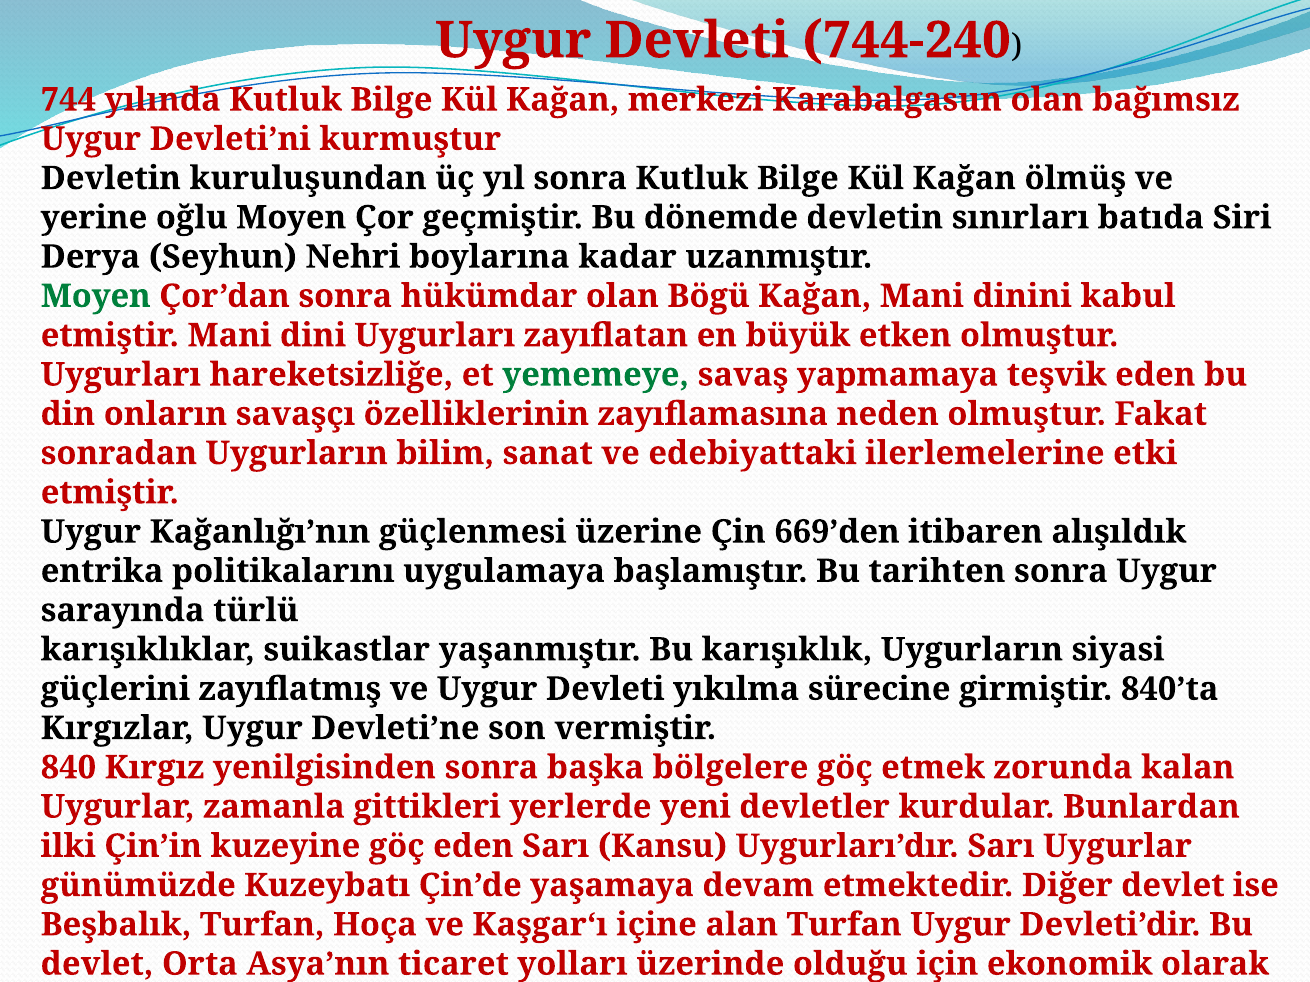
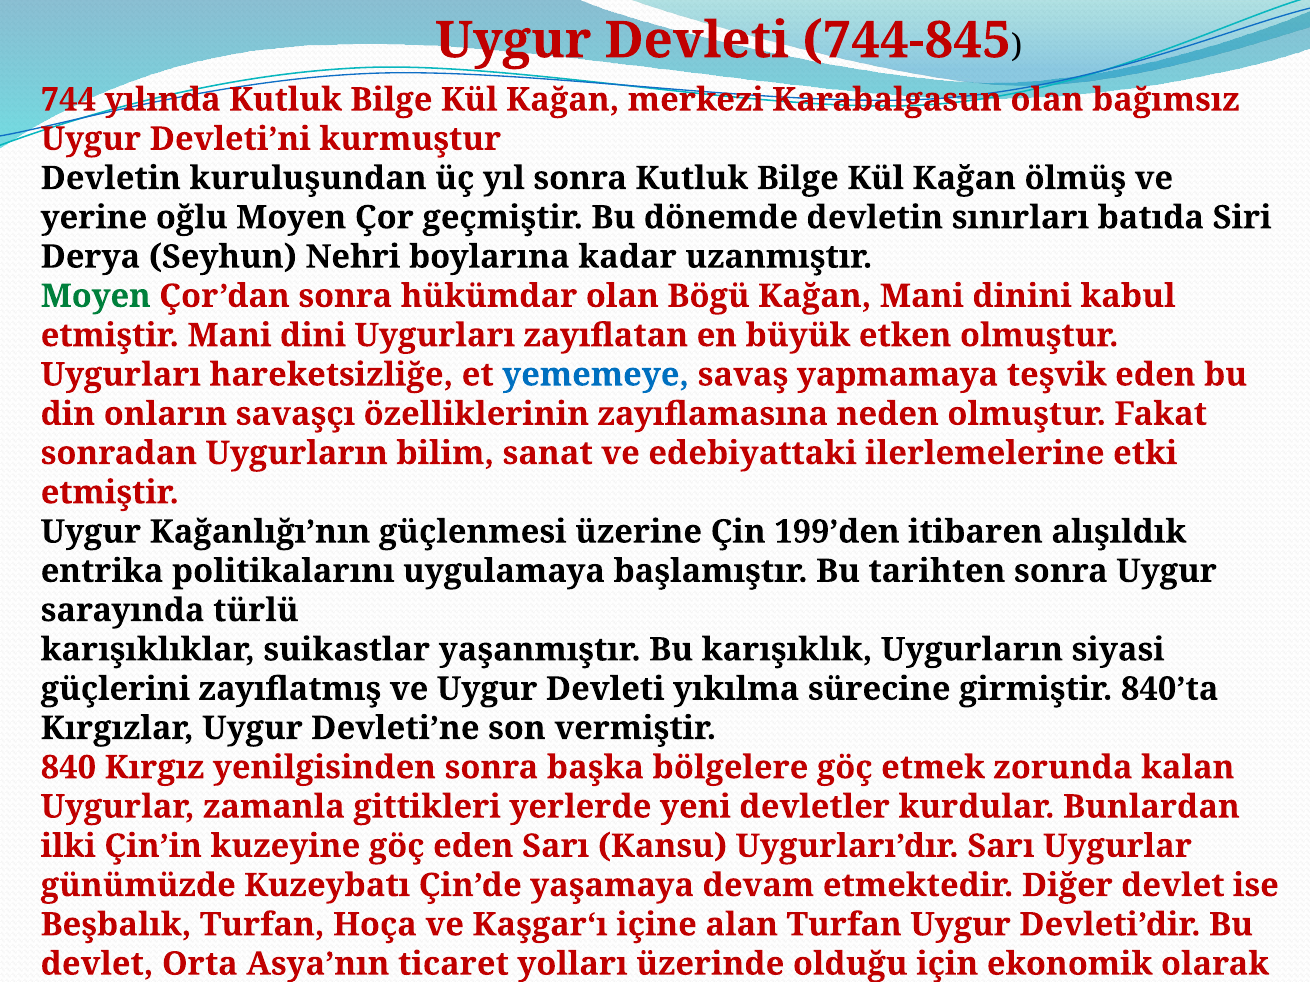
744-240: 744-240 -> 744-845 (906, 41)
yememeye colour: green -> blue (596, 375)
669’den: 669’den -> 199’den (837, 532)
